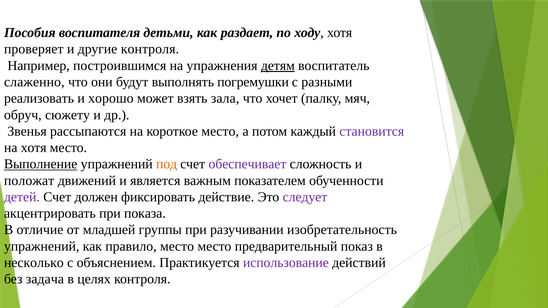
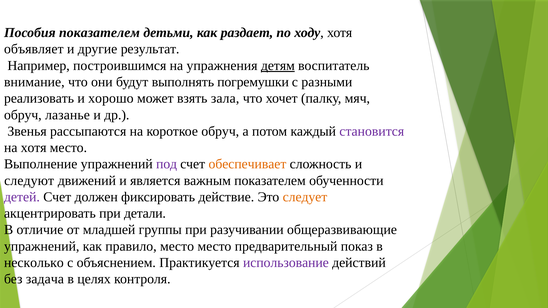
Пособия воспитателя: воспитателя -> показателем (99, 33)
проверяет: проверяет -> объявляет (34, 49)
другие контроля: контроля -> результат (150, 49)
слаженно: слаженно -> внимание (34, 82)
сюжету: сюжету -> лазанье (67, 115)
короткое место: место -> обруч (220, 131)
Выполнение underline: present -> none (41, 164)
под colour: orange -> purple (167, 164)
обеспечивает colour: purple -> orange (247, 164)
положат: положат -> следуют (29, 181)
следует colour: purple -> orange (305, 197)
показа: показа -> детали (145, 214)
изобретательность: изобретательность -> общеразвивающие (342, 230)
